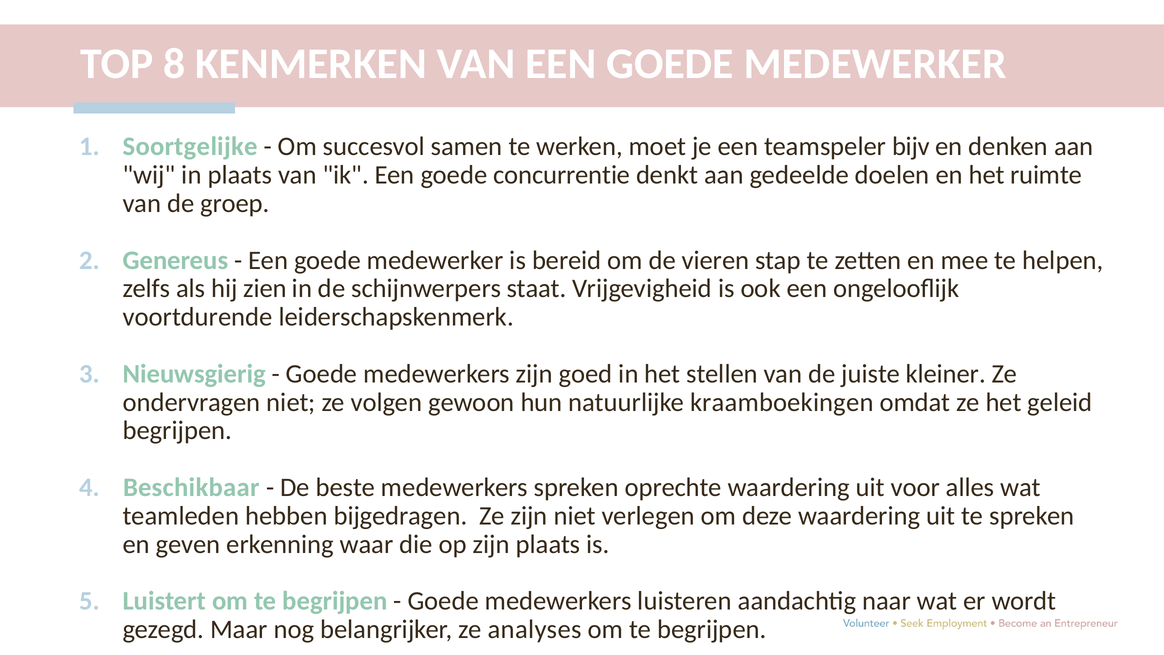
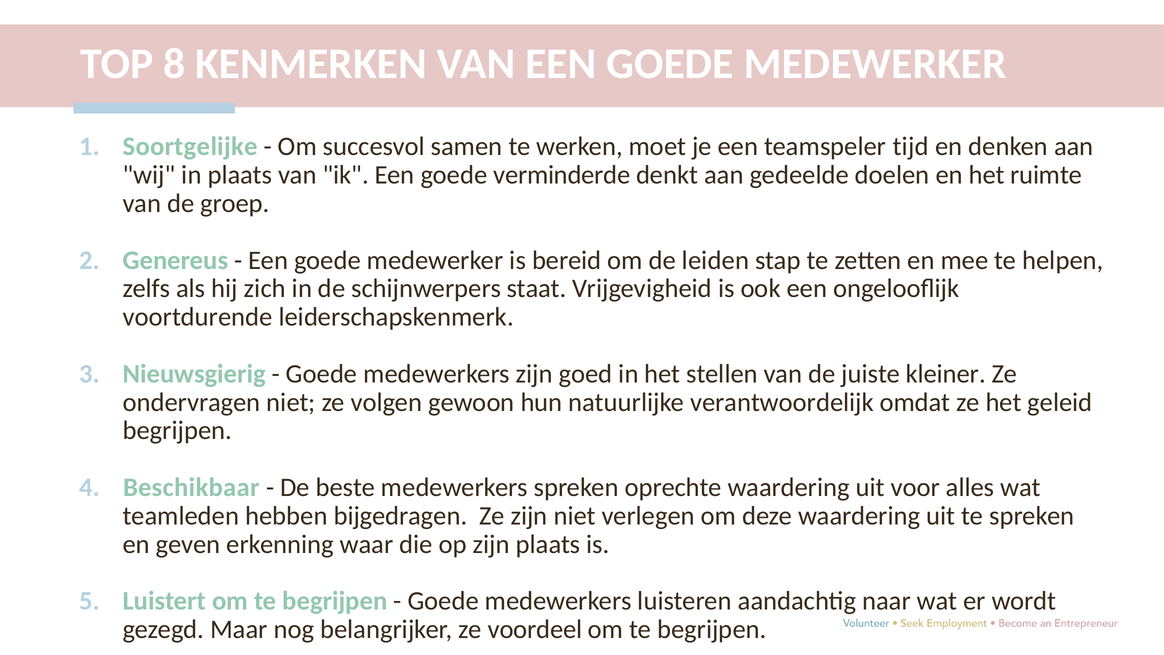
bijv: bijv -> tijd (911, 147)
concurrentie: concurrentie -> verminderde (562, 175)
vieren: vieren -> leiden (715, 260)
zien: zien -> zich (265, 289)
kraamboekingen: kraamboekingen -> verantwoordelijk (782, 402)
analyses: analyses -> voordeel (535, 629)
